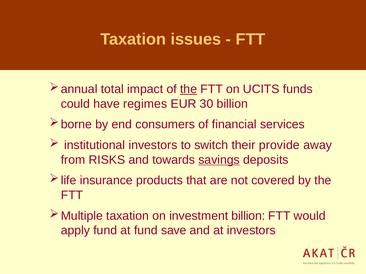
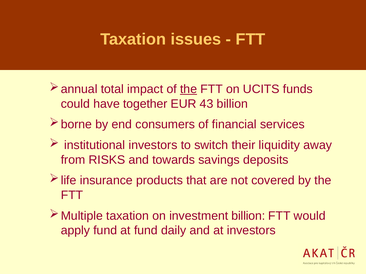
regimes: regimes -> together (145, 104)
30: 30 -> 43 (207, 104)
provide: provide -> liquidity (279, 145)
savings underline: present -> none (219, 160)
save: save -> daily (174, 231)
